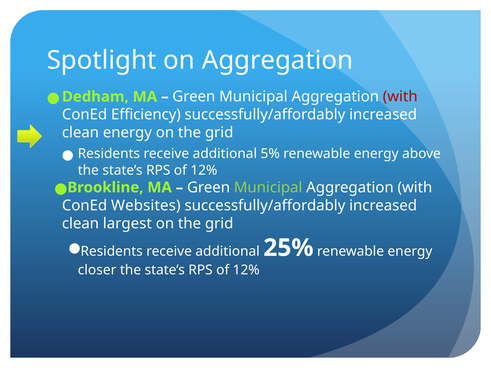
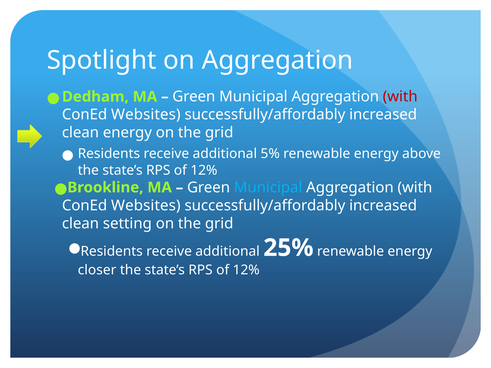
Efficiency: Efficiency -> Websites (146, 115)
Municipal colour: light green -> light blue (268, 188)
largest: largest -> setting (127, 224)
